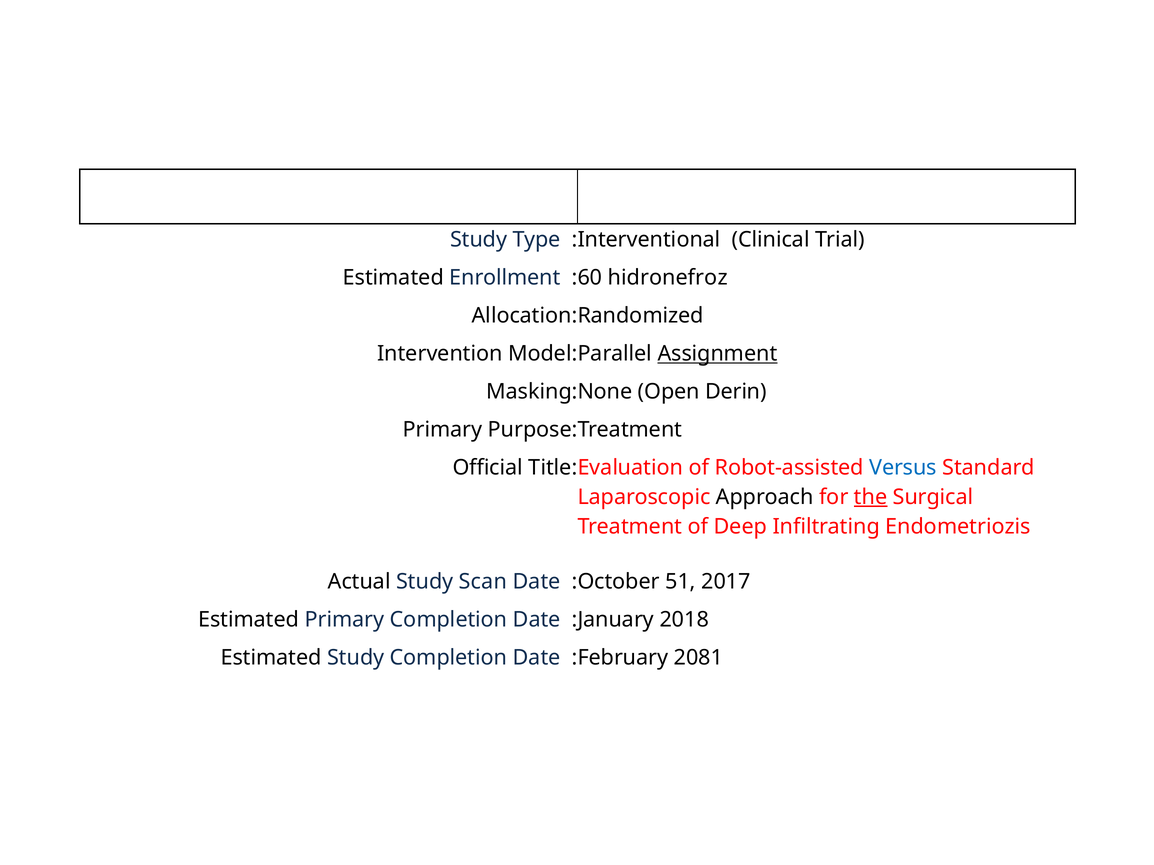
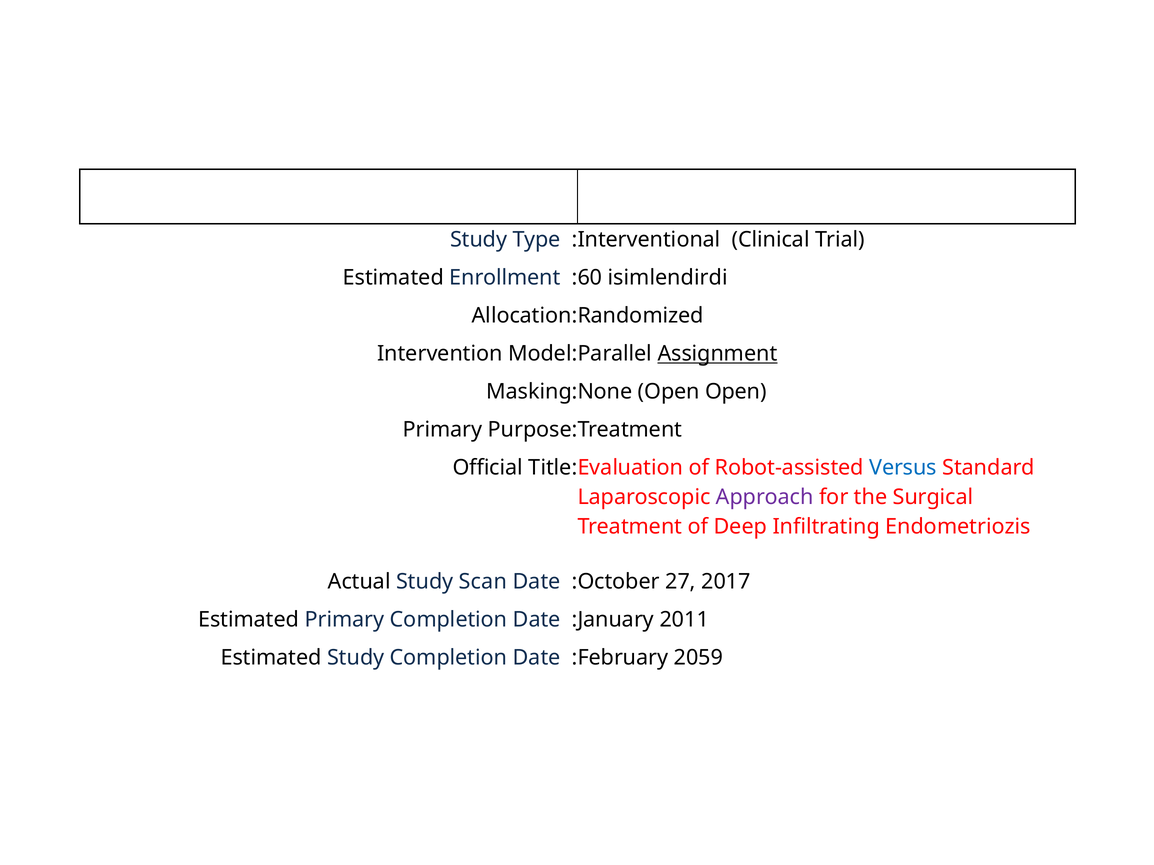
hidronefroz: hidronefroz -> isimlendirdi (668, 278)
Open Derin: Derin -> Open (736, 392)
Approach colour: black -> purple (765, 497)
the underline: present -> none (871, 497)
51: 51 -> 27 (680, 582)
2018: 2018 -> 2011 (684, 620)
2081: 2081 -> 2059 (698, 658)
